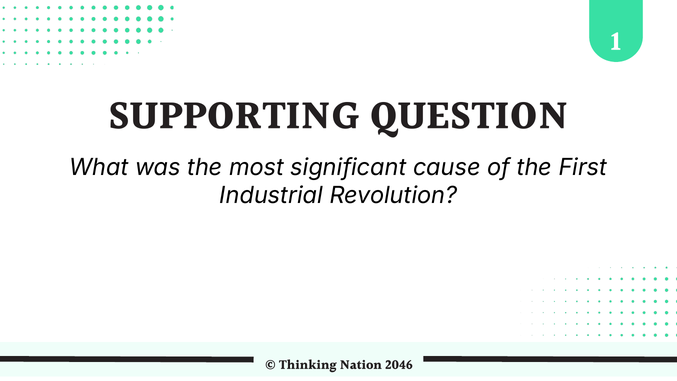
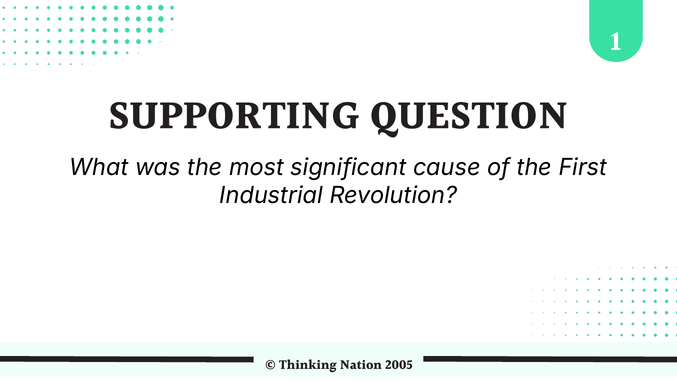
2046: 2046 -> 2005 (399, 365)
